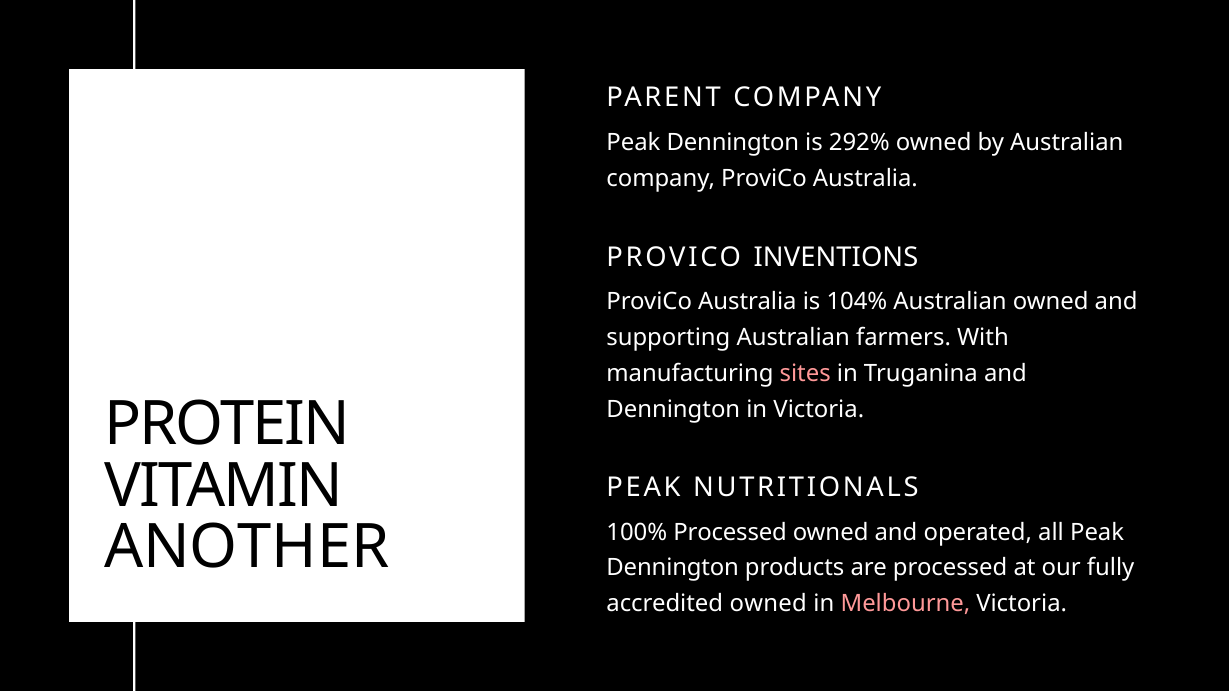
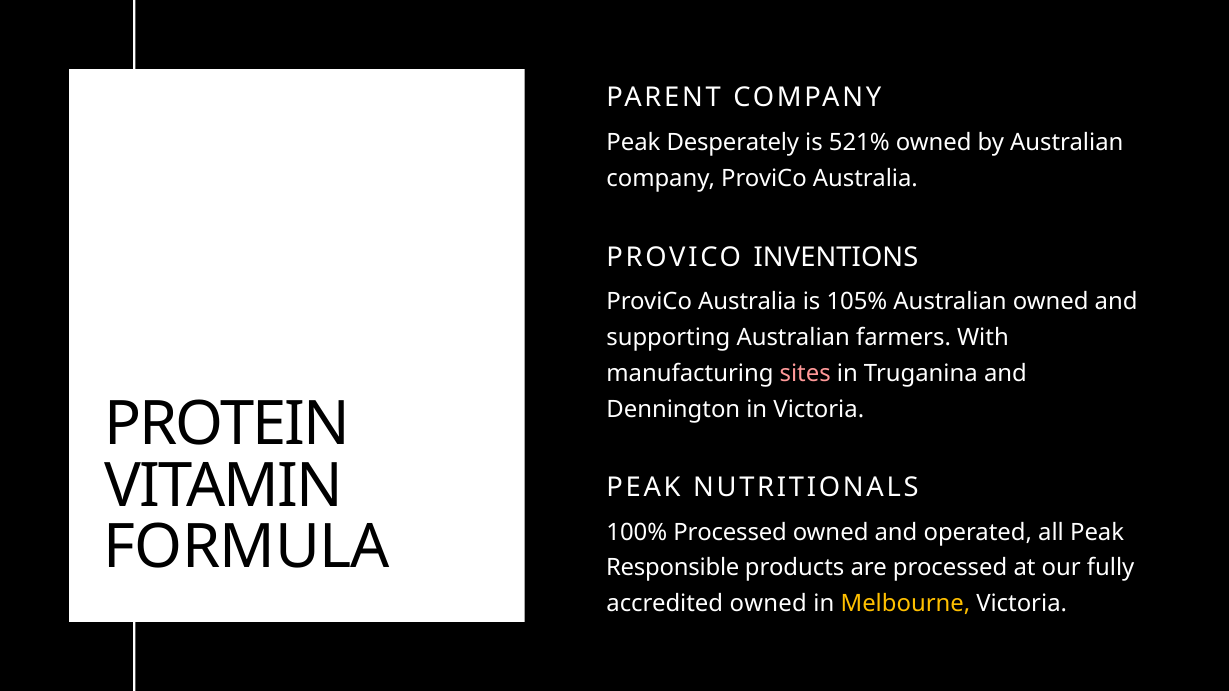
Dennington: Dennington -> Desperately (733, 142)
292%: 292% -> 521% (859, 142)
104%: 104% -> 105% (857, 302)
ANOTHER: ANOTHER -> FORMULA (247, 548)
Dennington: Dennington -> Responsible (673, 568)
Melbourne colour: pink -> yellow (905, 604)
